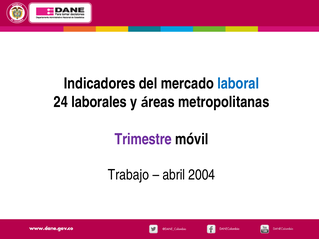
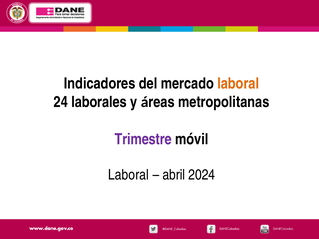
laboral colour: blue -> orange (238, 84)
Trabajo: Trabajo -> Laboral (128, 175)
2004: 2004 -> 2024 (202, 175)
